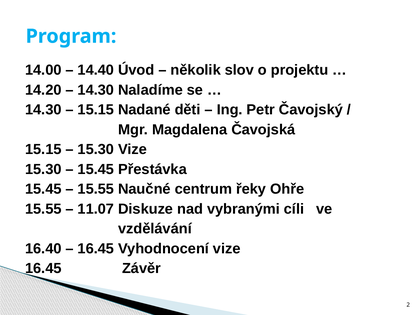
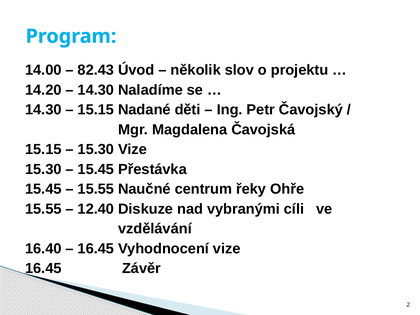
14.40: 14.40 -> 82.43 (96, 70)
11.07: 11.07 -> 12.40 (96, 209)
